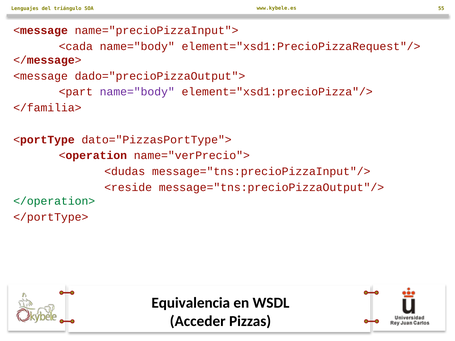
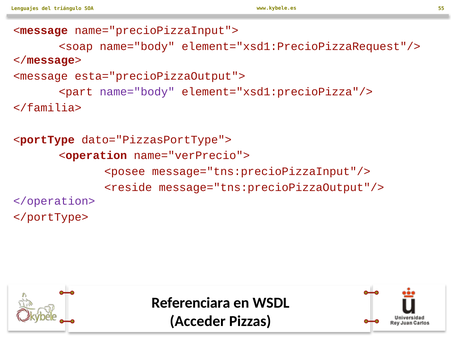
<cada: <cada -> <soap (76, 46)
dado="precioPizzaOutput">: dado="precioPizzaOutput"> -> esta="precioPizzaOutput"> (160, 76)
<dudas: <dudas -> <posee (125, 172)
</operation> colour: green -> purple (54, 201)
Equivalencia: Equivalencia -> Referenciara (191, 303)
